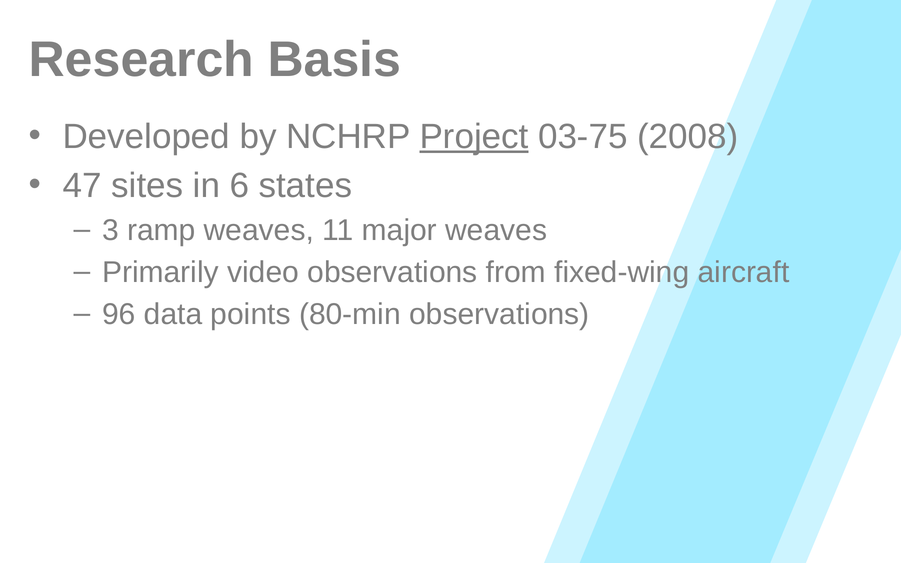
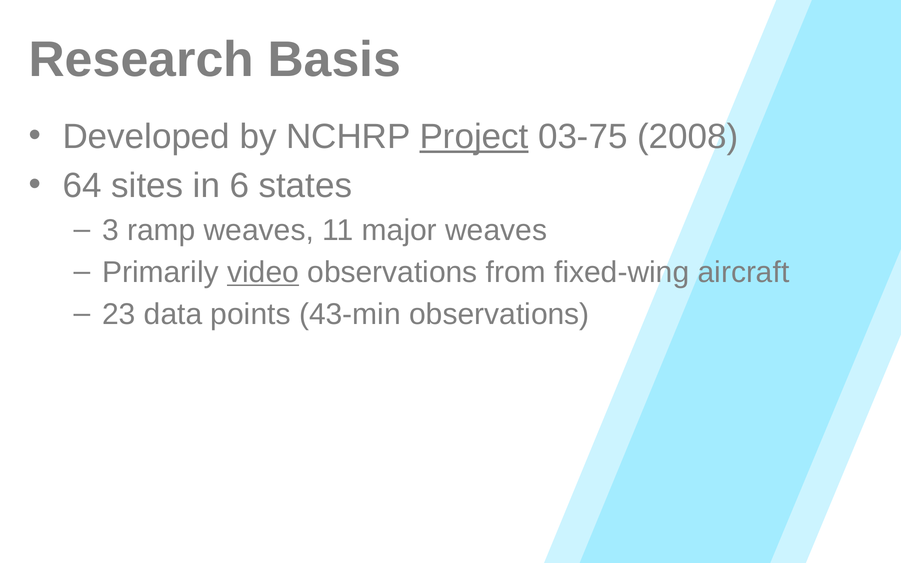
47: 47 -> 64 (82, 186)
video underline: none -> present (263, 272)
96: 96 -> 23 (119, 314)
80-min: 80-min -> 43-min (350, 314)
